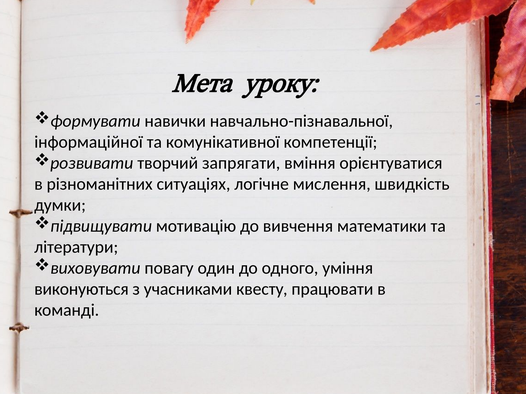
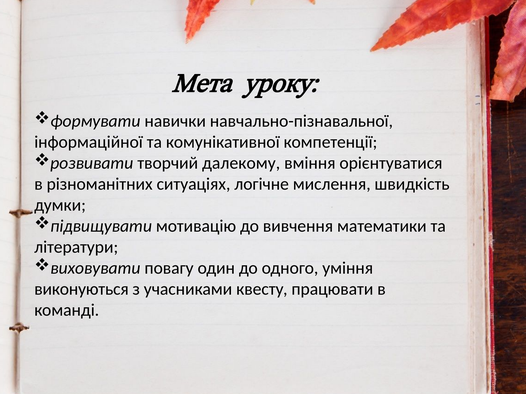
запрягати: запрягати -> далекому (241, 163)
